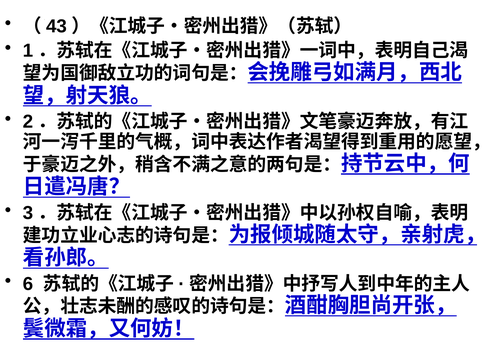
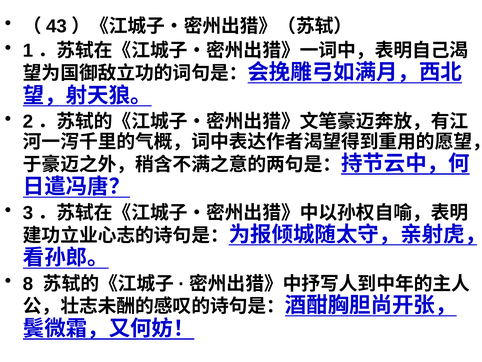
6: 6 -> 8 (28, 283)
